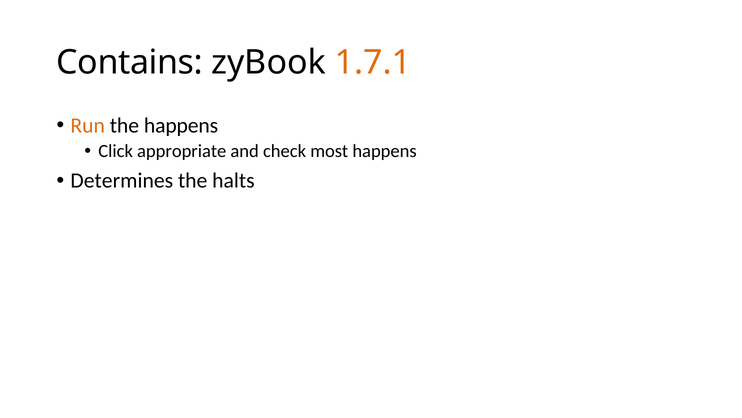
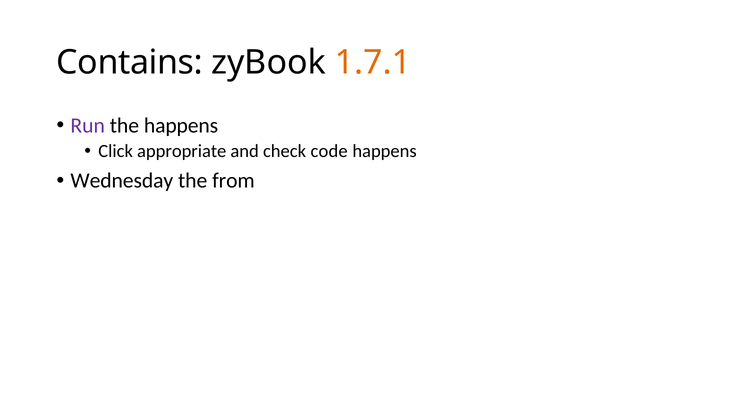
Run colour: orange -> purple (88, 125)
most: most -> code (329, 151)
Determines: Determines -> Wednesday (122, 180)
halts: halts -> from (233, 180)
